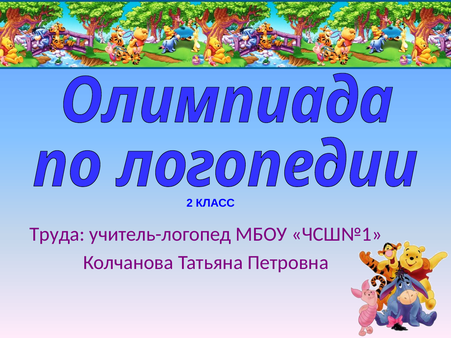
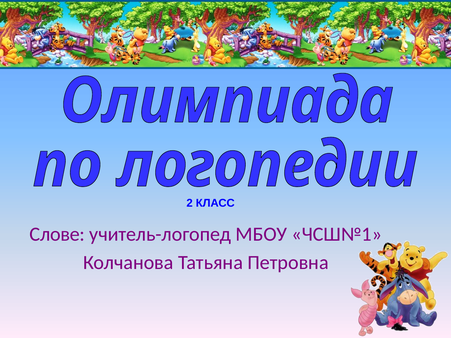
Труда: Труда -> Слове (57, 235)
